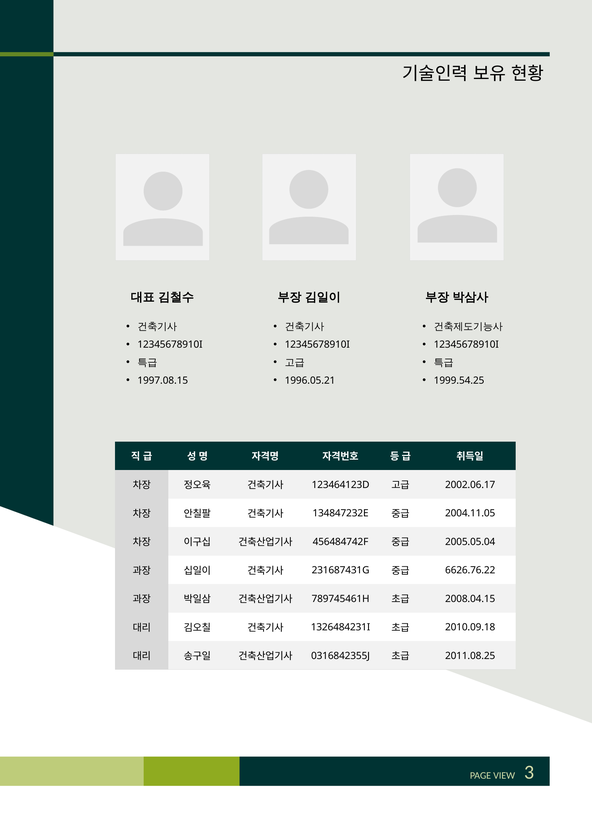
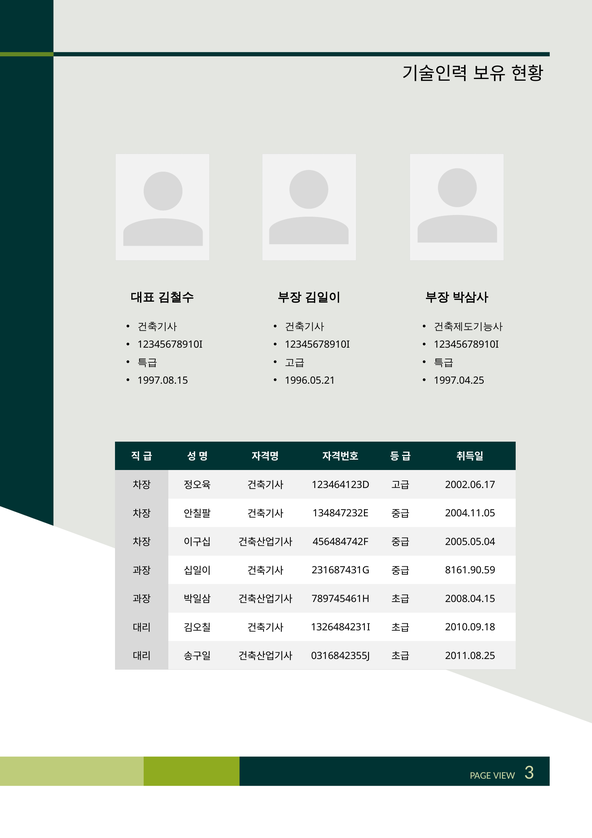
1999.54.25: 1999.54.25 -> 1997.04.25 (459, 380)
6626.76.22: 6626.76.22 -> 8161.90.59 (470, 570)
